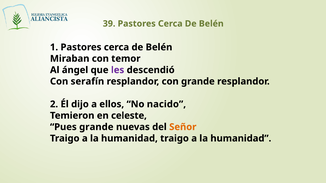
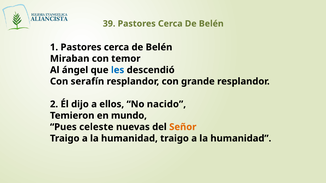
les colour: purple -> blue (118, 70)
celeste: celeste -> mundo (129, 116)
Pues grande: grande -> celeste (96, 127)
